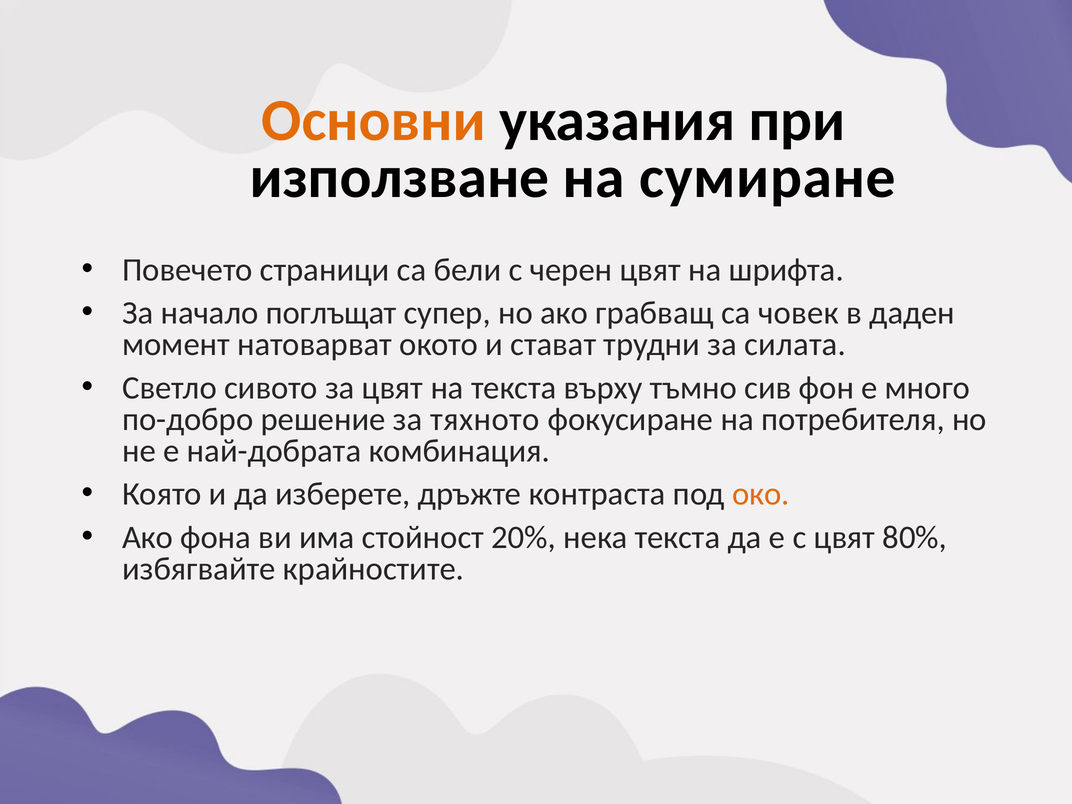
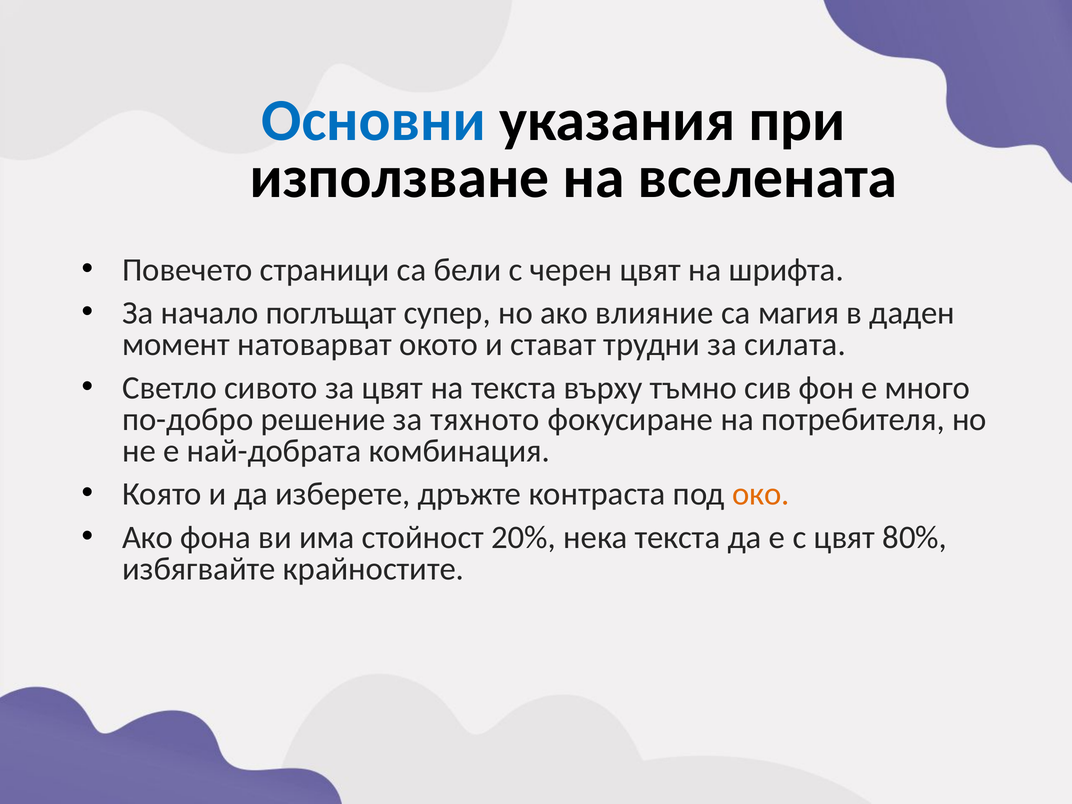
Основни colour: orange -> blue (374, 121)
сумиране: сумиране -> вселената (768, 178)
грабващ: грабващ -> влияние (654, 313)
човек: човек -> магия (799, 313)
